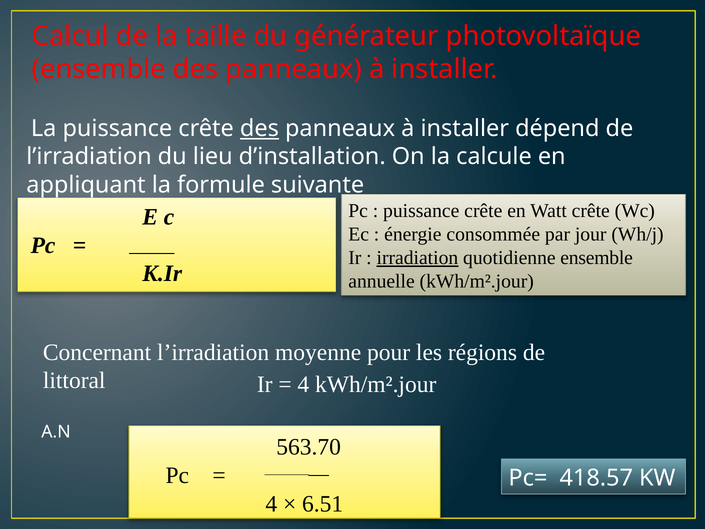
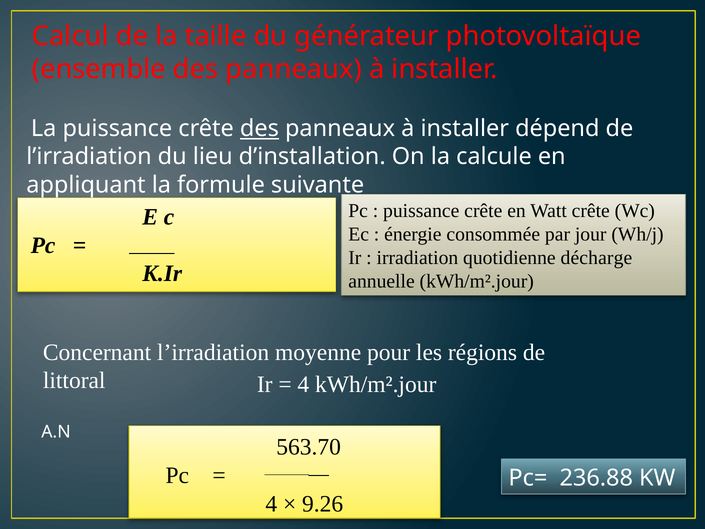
irradiation underline: present -> none (417, 258)
quotidienne ensemble: ensemble -> décharge (596, 258)
418.57: 418.57 -> 236.88 (596, 478)
6.51: 6.51 -> 9.26 (323, 504)
